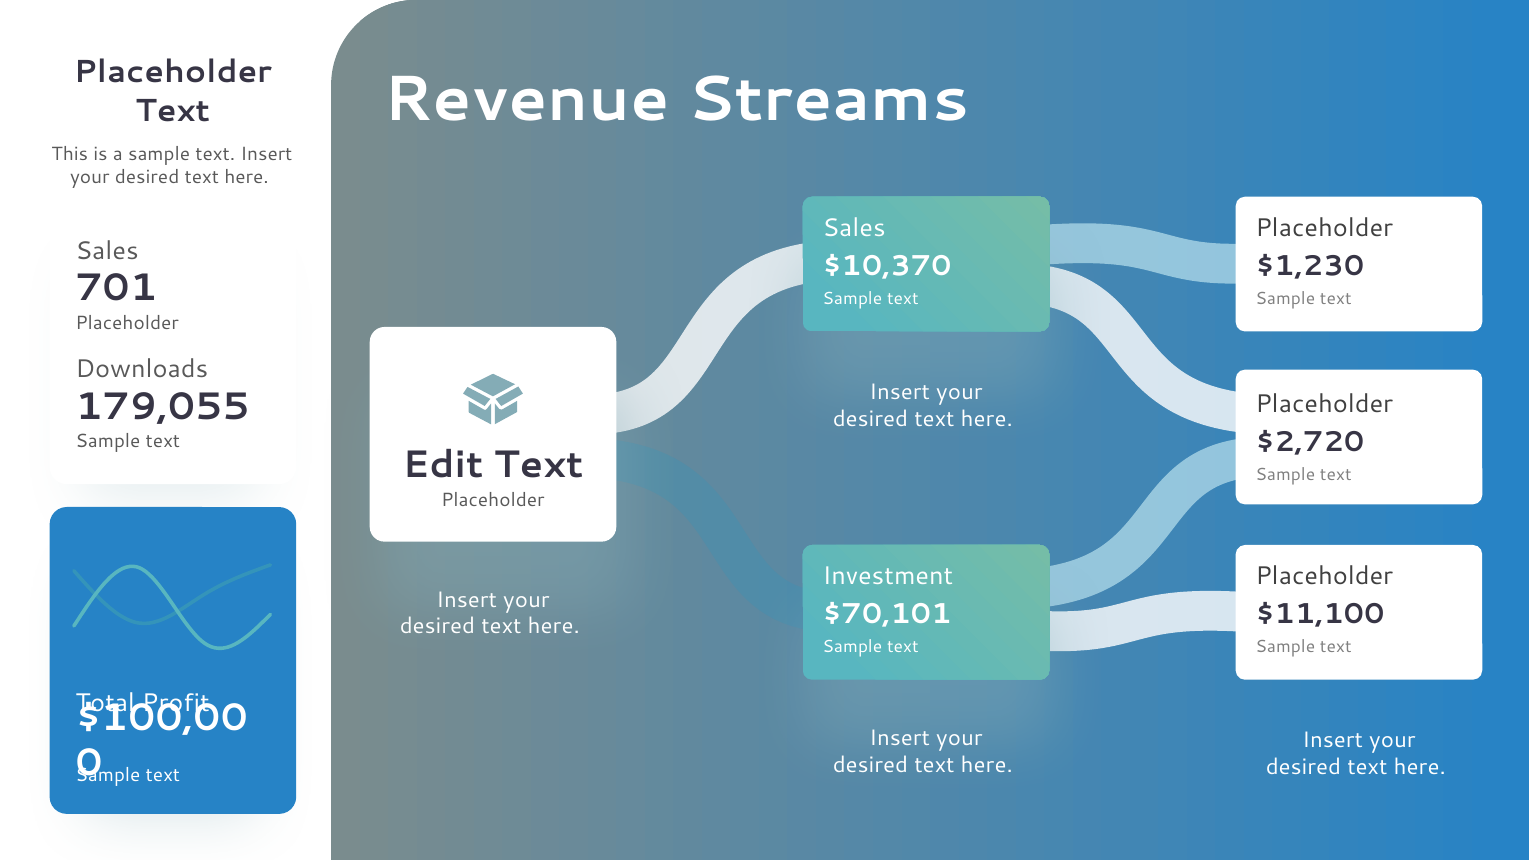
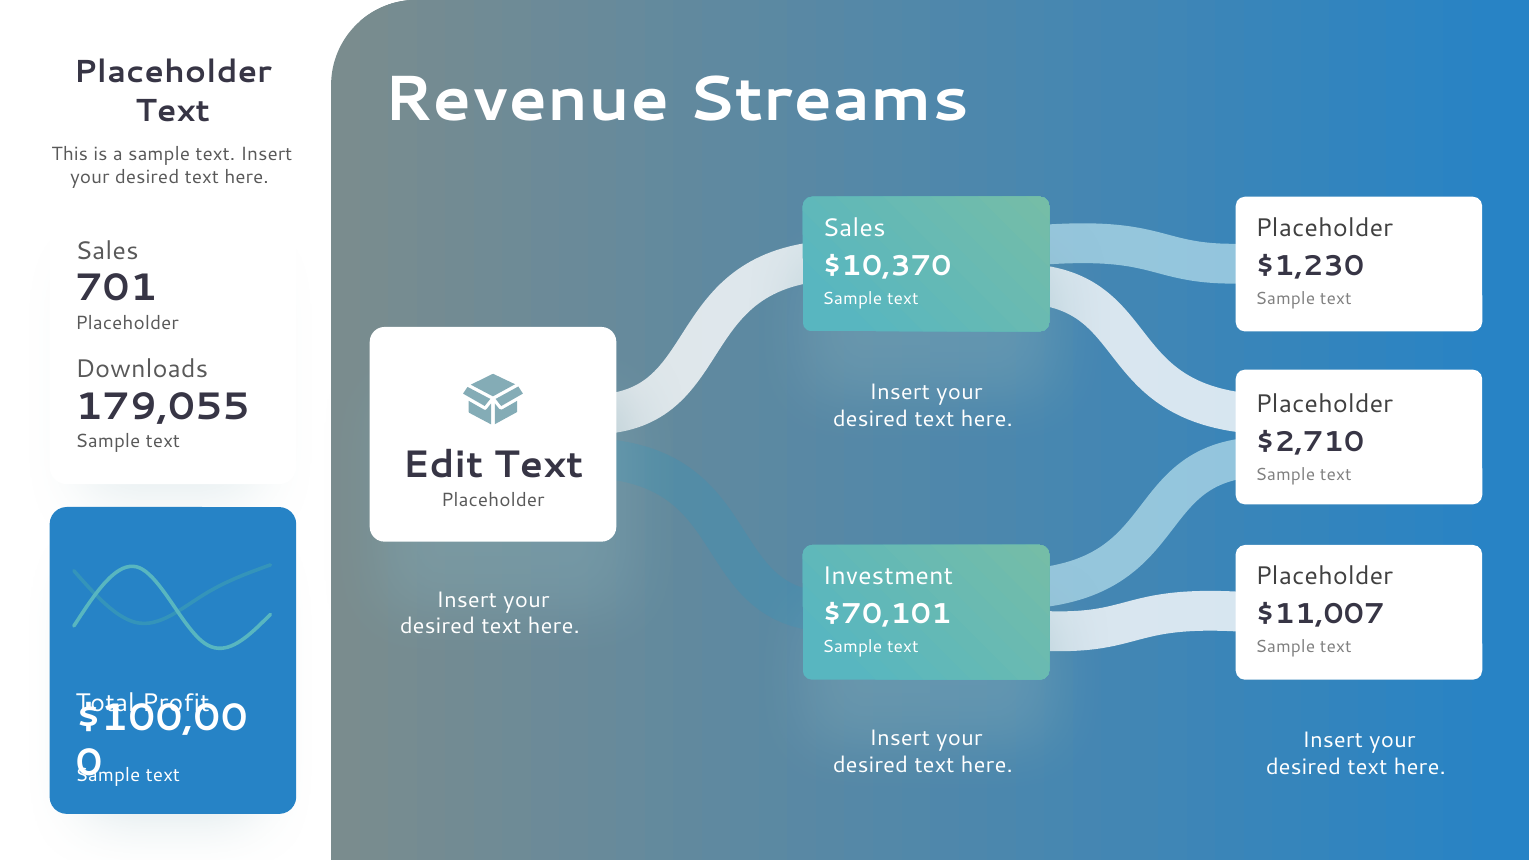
$2,720: $2,720 -> $2,710 (1310, 442)
$11,100: $11,100 -> $11,007 (1320, 615)
